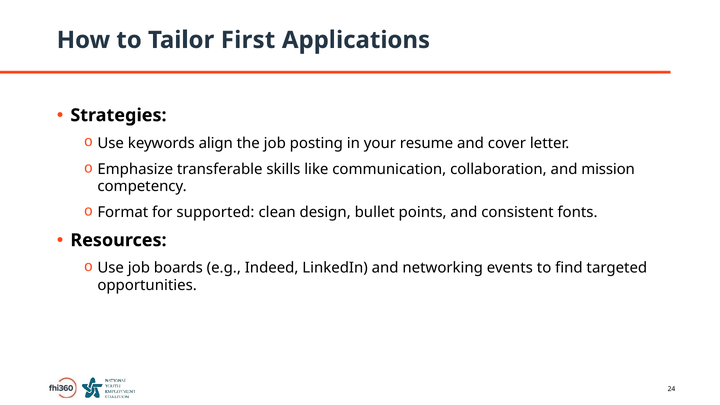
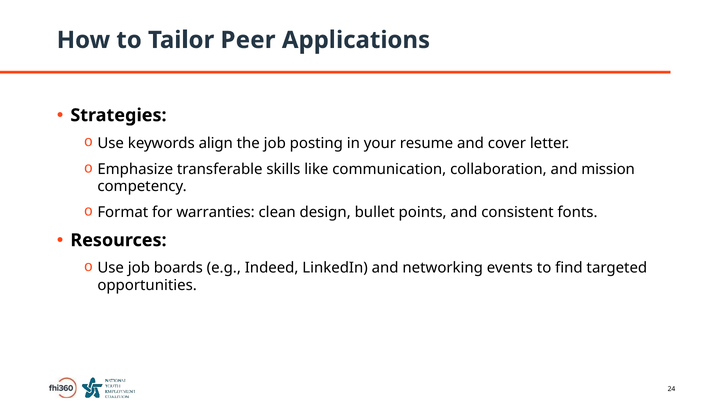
First: First -> Peer (248, 40)
supported: supported -> warranties (216, 212)
